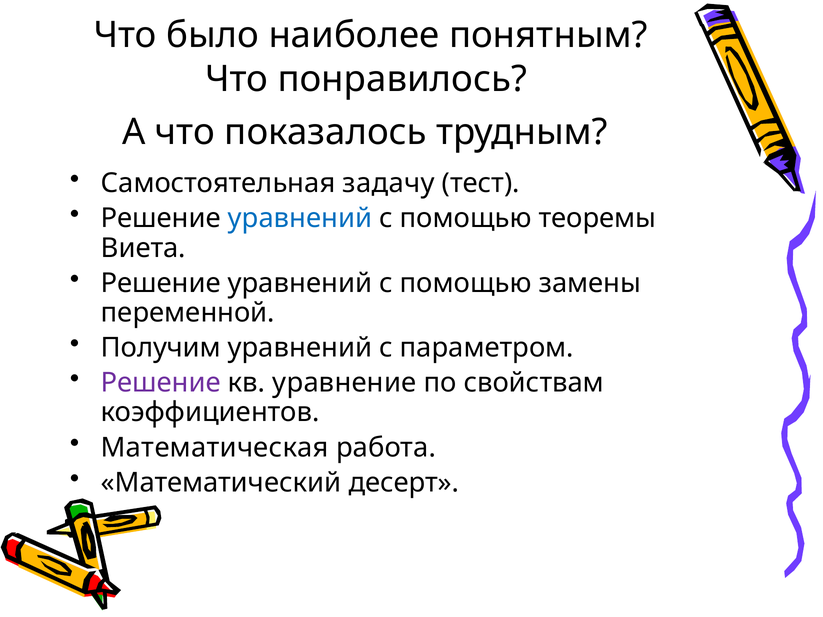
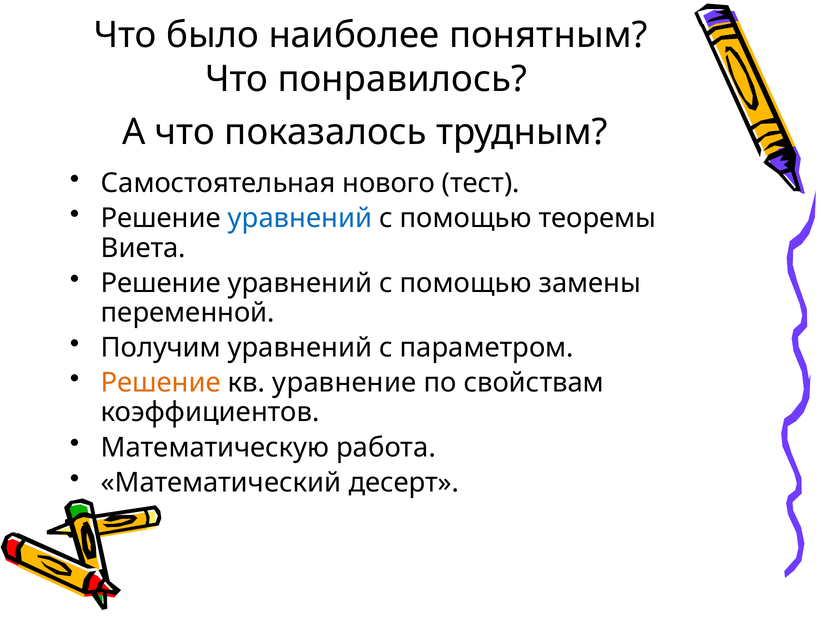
задачу: задачу -> нового (389, 183)
Решение colour: purple -> orange (161, 383)
Математическая: Математическая -> Математическую (215, 448)
